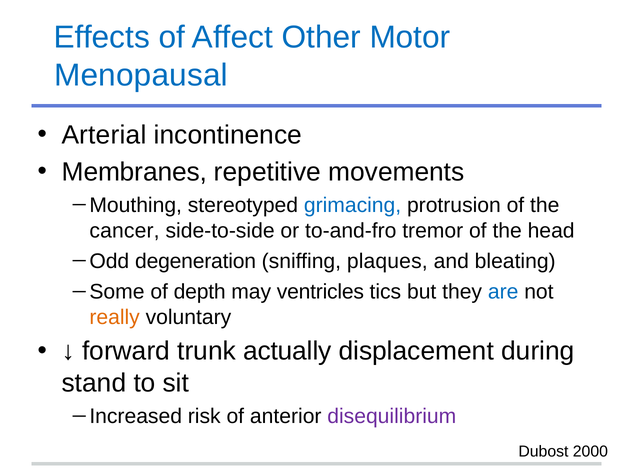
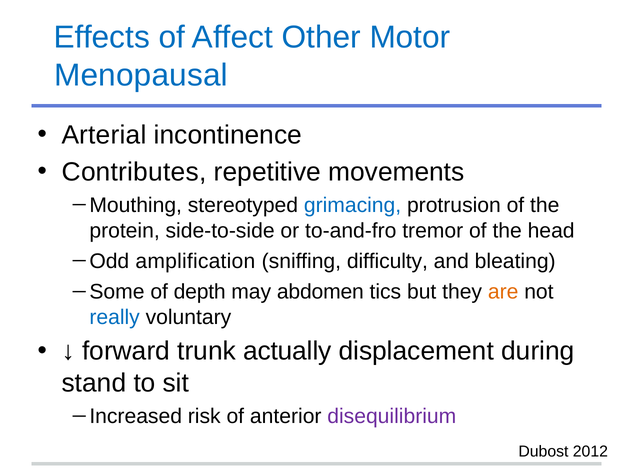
Membranes: Membranes -> Contributes (134, 172)
cancer: cancer -> protein (125, 230)
degeneration: degeneration -> amplification (195, 261)
plaques: plaques -> difficulty (387, 261)
ventricles: ventricles -> abdomen (320, 292)
are colour: blue -> orange (503, 292)
really colour: orange -> blue (115, 317)
2000: 2000 -> 2012 (590, 452)
